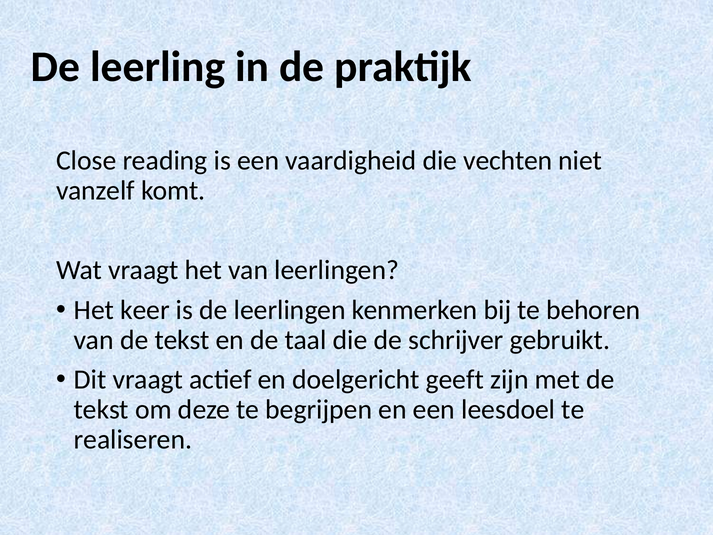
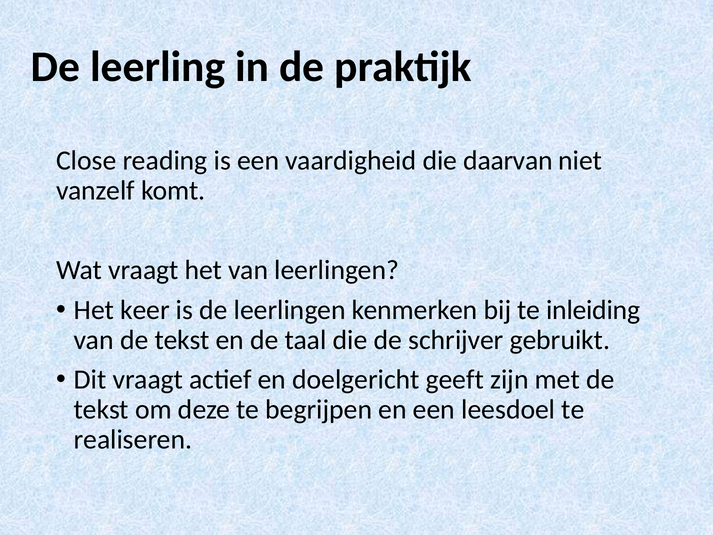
vechten: vechten -> daarvan (508, 161)
behoren: behoren -> inleiding (593, 310)
